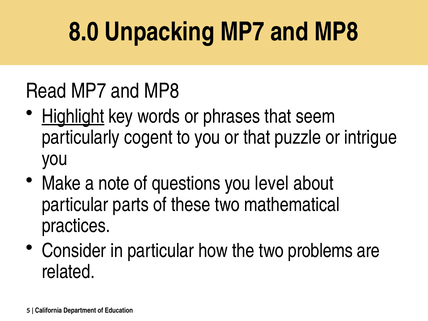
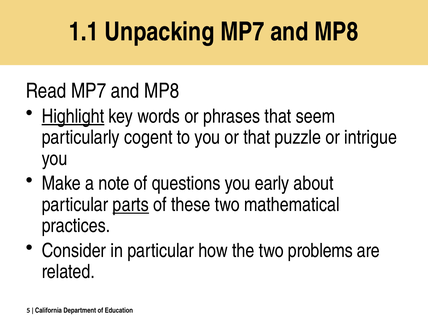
8.0: 8.0 -> 1.1 (84, 32)
level: level -> early (272, 183)
parts underline: none -> present (131, 205)
